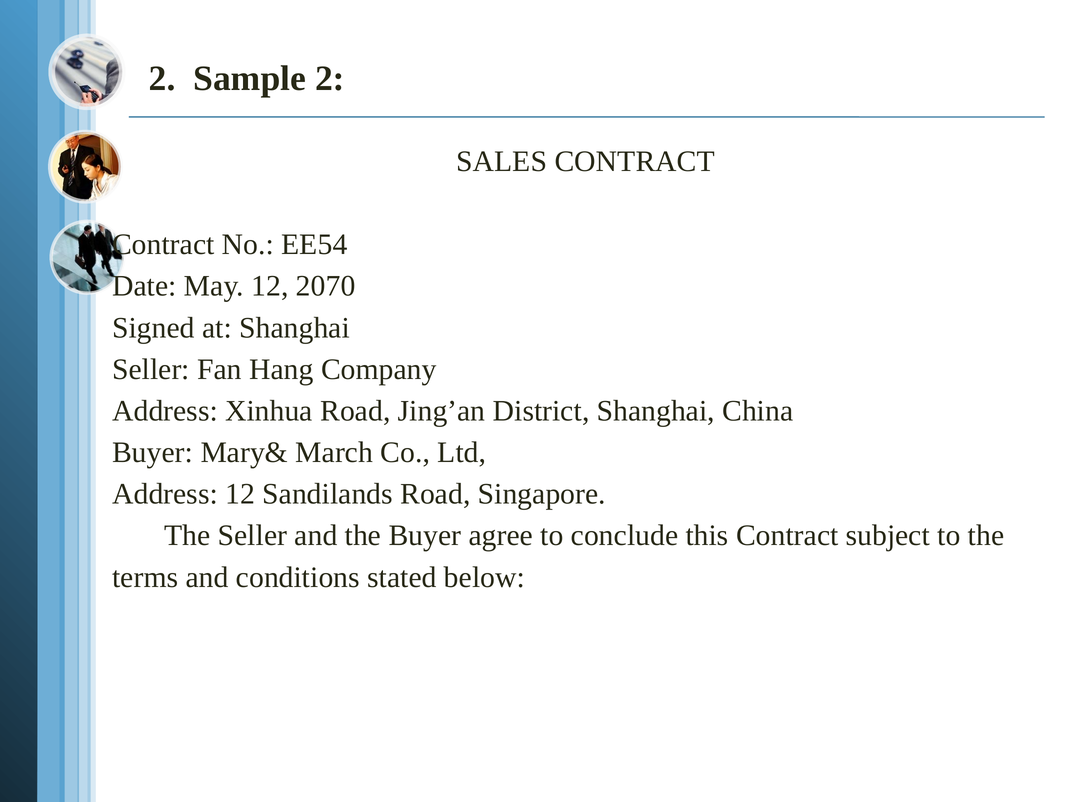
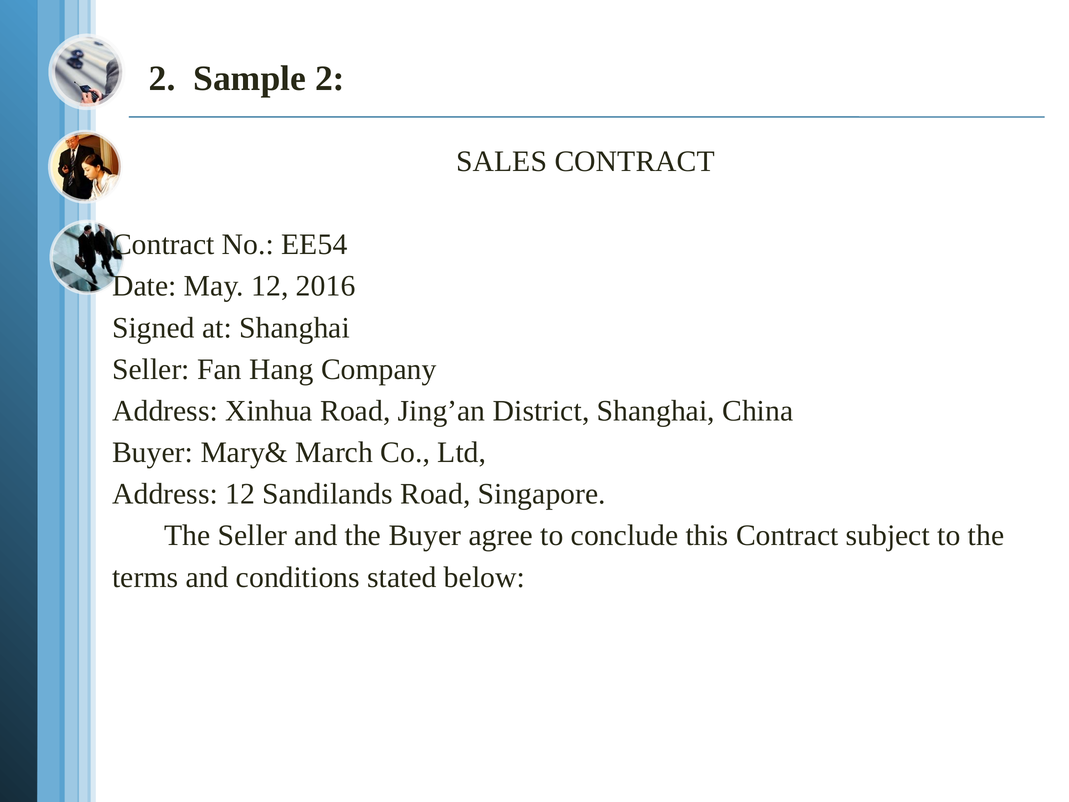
2070: 2070 -> 2016 (326, 286)
